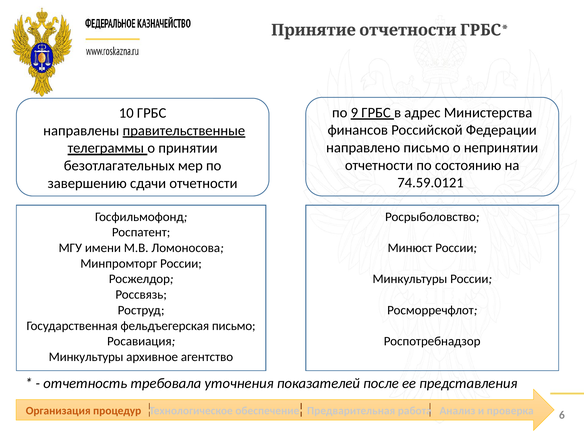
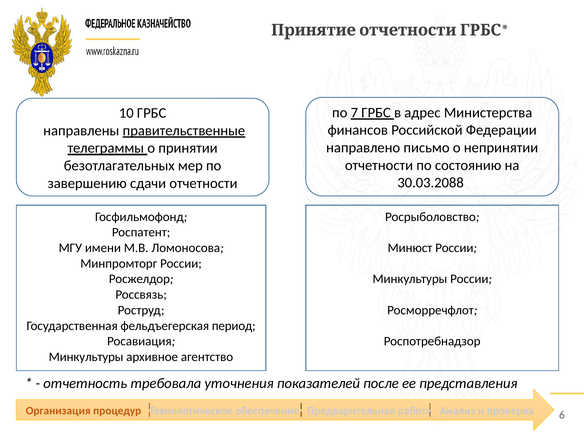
9: 9 -> 7 (354, 113)
74.59.0121: 74.59.0121 -> 30.03.2088 (431, 183)
фельдъегерская письмо: письмо -> период (234, 326)
